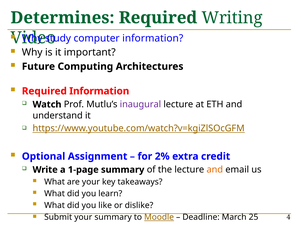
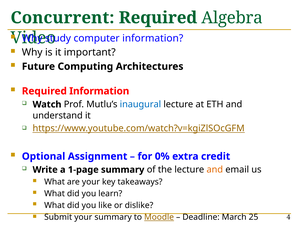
Determines: Determines -> Concurrent (62, 18)
Writing: Writing -> Algebra (232, 18)
inaugural colour: purple -> blue (140, 104)
2%: 2% -> 0% (162, 156)
